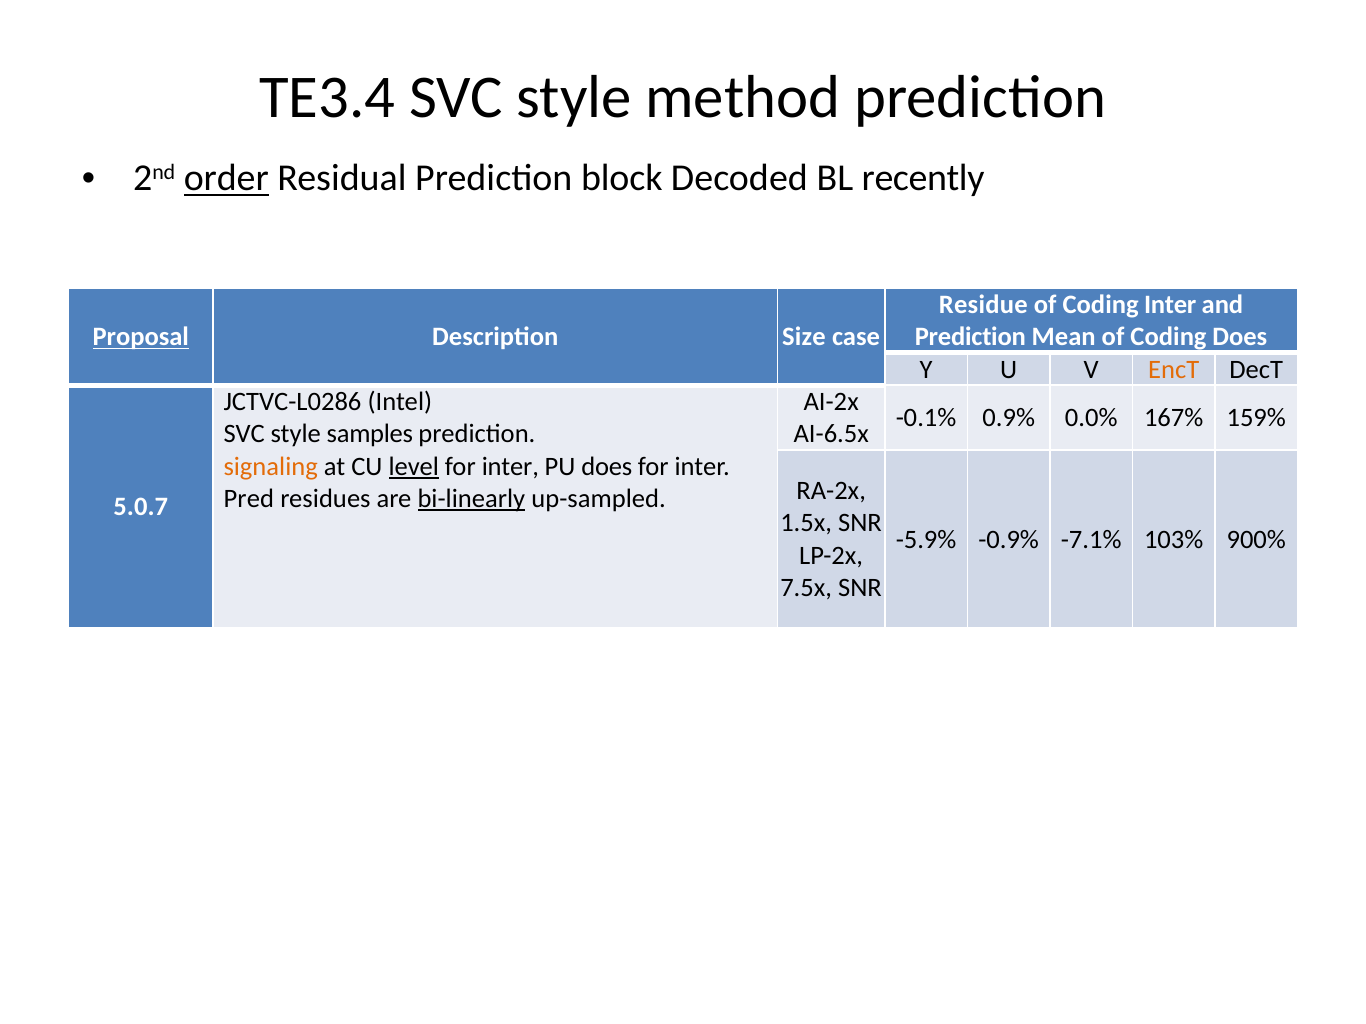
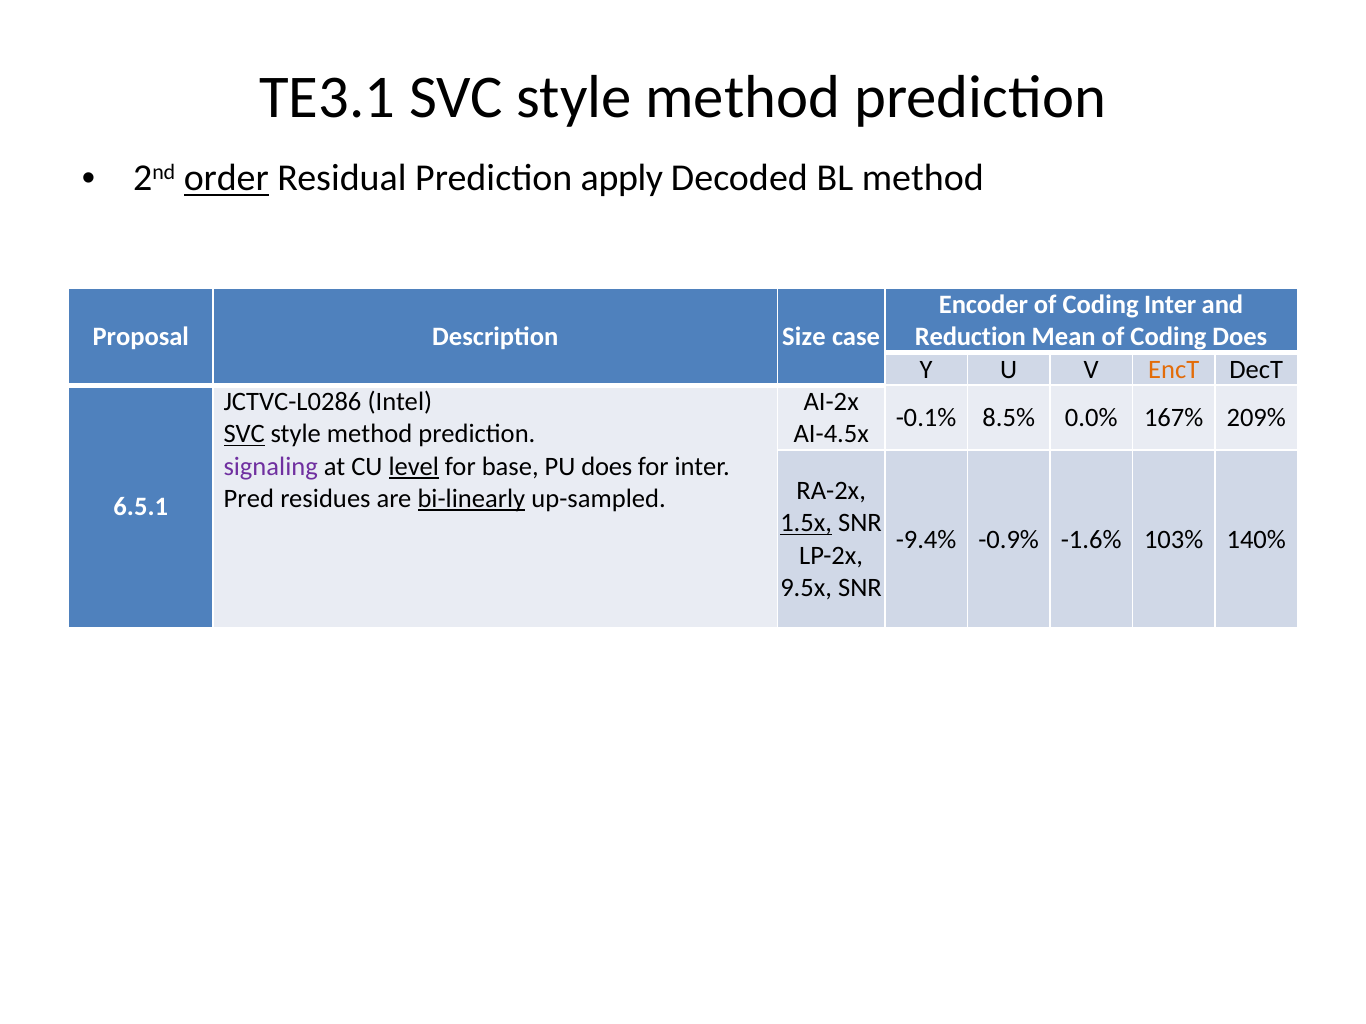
TE3.4: TE3.4 -> TE3.1 (327, 97)
block: block -> apply (622, 178)
BL recently: recently -> method (923, 178)
Residue: Residue -> Encoder (983, 305)
Proposal underline: present -> none (141, 337)
Prediction: Prediction -> Reduction (970, 337)
0.9%: 0.9% -> 8.5% (1009, 418)
159%: 159% -> 209% (1256, 418)
SVC underline: none -> present (244, 434)
samples: samples -> method (370, 434)
AI-6.5x: AI-6.5x -> AI-4.5x (831, 434)
signaling colour: orange -> purple (271, 467)
inter: inter -> base (510, 467)
5.0.7: 5.0.7 -> 6.5.1 (141, 507)
1.5x underline: none -> present (806, 523)
-5.9%: -5.9% -> -9.4% (926, 540)
-7.1%: -7.1% -> -1.6% (1091, 540)
900%: 900% -> 140% (1256, 540)
7.5x: 7.5x -> 9.5x (806, 588)
